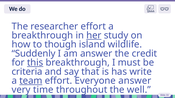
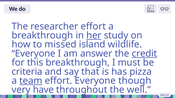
though: though -> missed (60, 45)
Suddenly: Suddenly -> Everyone (34, 54)
credit underline: none -> present (144, 54)
this underline: present -> none (35, 63)
write: write -> pizza (141, 72)
Everyone answer: answer -> though (135, 81)
time: time -> have (43, 90)
